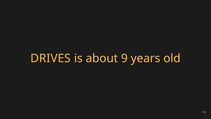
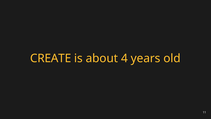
DRIVES: DRIVES -> CREATE (51, 58)
9: 9 -> 4 (124, 58)
